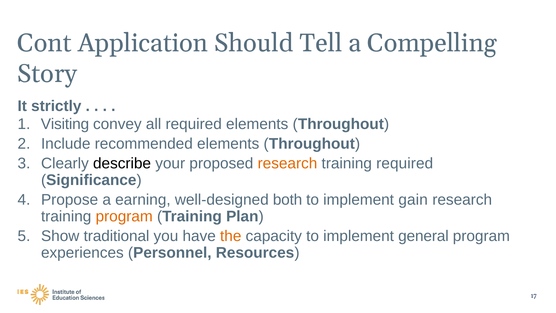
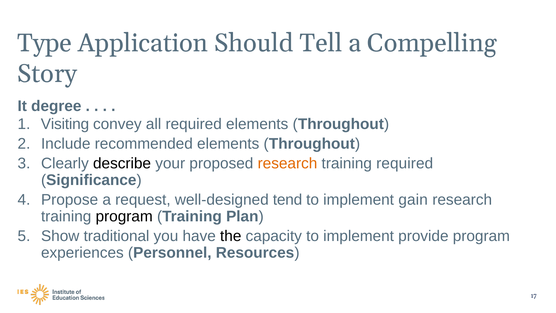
Cont: Cont -> Type (45, 43)
strictly: strictly -> degree (56, 106)
earning: earning -> request (143, 200)
both: both -> tend (288, 200)
program colour: orange -> black (124, 216)
the colour: orange -> black (231, 236)
general: general -> provide (423, 236)
